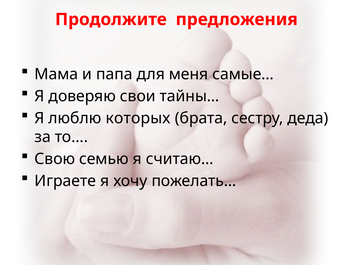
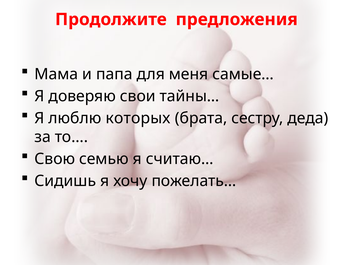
Играете: Играете -> Сидишь (65, 181)
